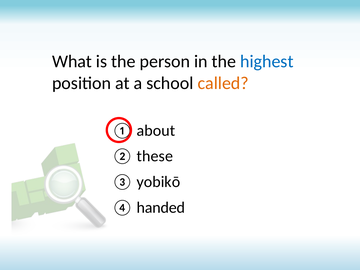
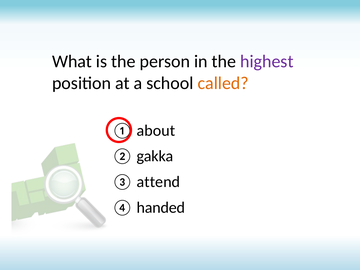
highest colour: blue -> purple (267, 62)
these: these -> gakka (155, 156)
yobikō: yobikō -> attend (158, 182)
